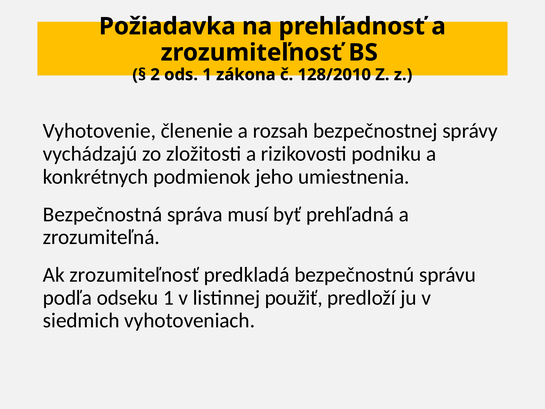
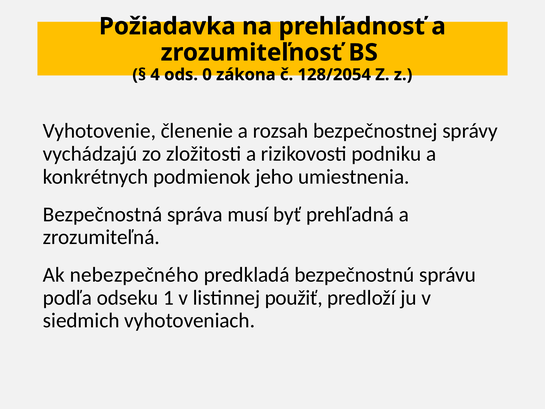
2: 2 -> 4 (155, 75)
ods 1: 1 -> 0 (207, 75)
128/2010: 128/2010 -> 128/2054 (334, 75)
Ak zrozumiteľnosť: zrozumiteľnosť -> nebezpečného (134, 275)
